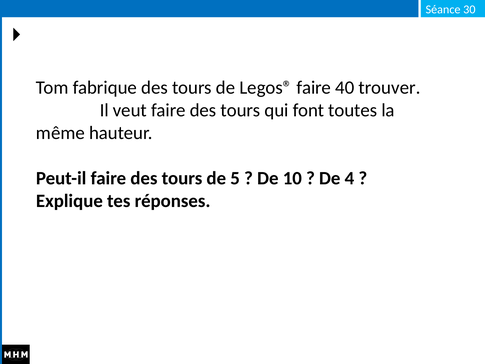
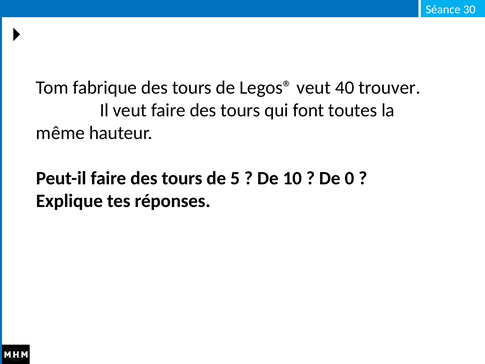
Legos® faire: faire -> veut (314, 87)
4: 4 -> 0 (349, 178)
